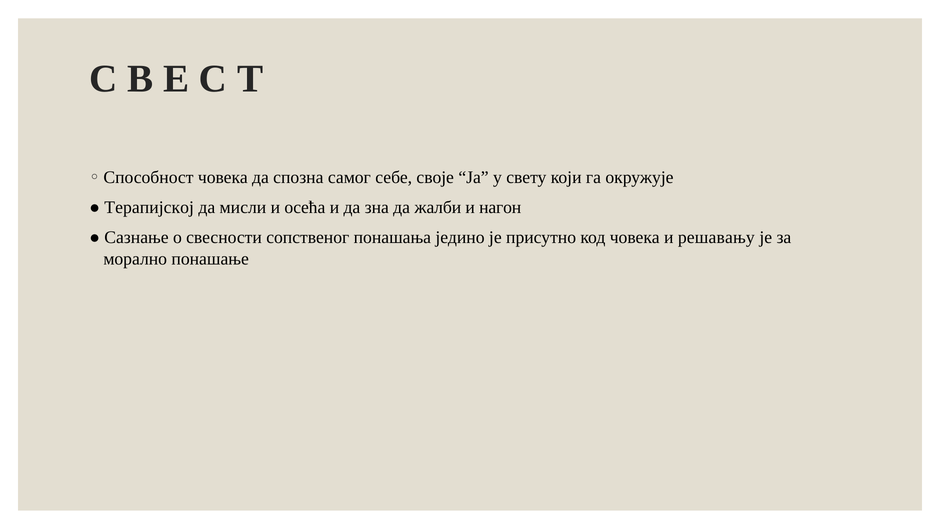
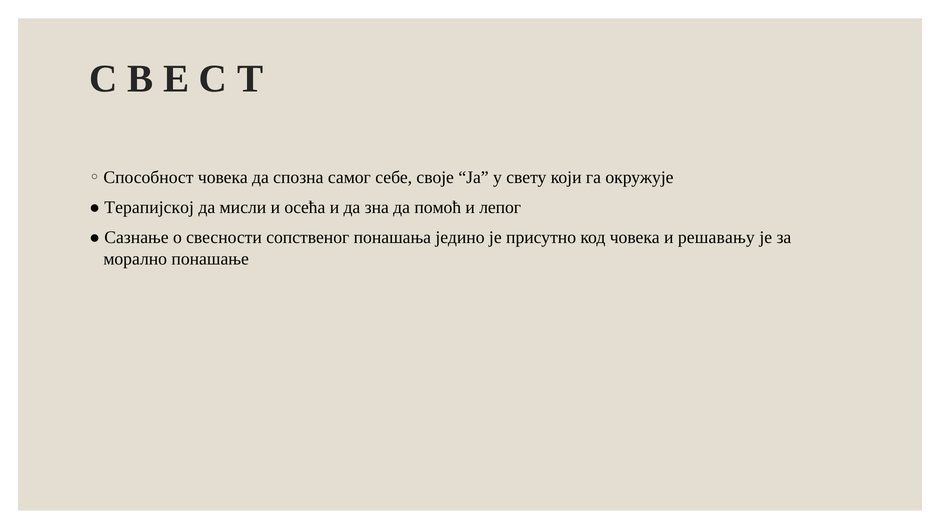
жалби: жалби -> помоћ (438, 207)
нагон: нагон -> лепог (500, 207)
